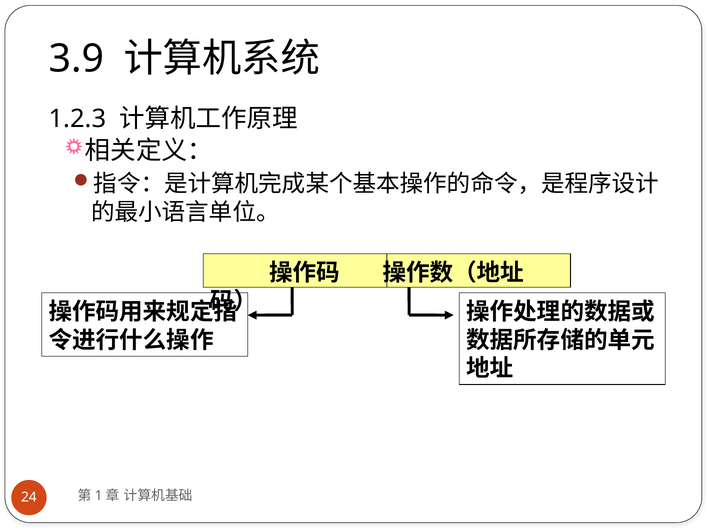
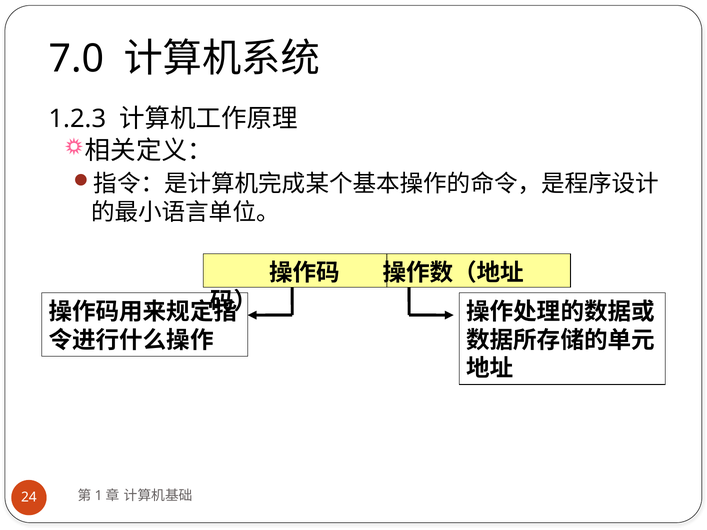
3.9: 3.9 -> 7.0 (76, 59)
